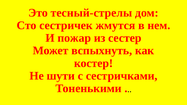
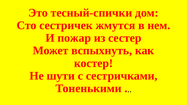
тесный-стрелы: тесный-стрелы -> тесный-спички (91, 13)
